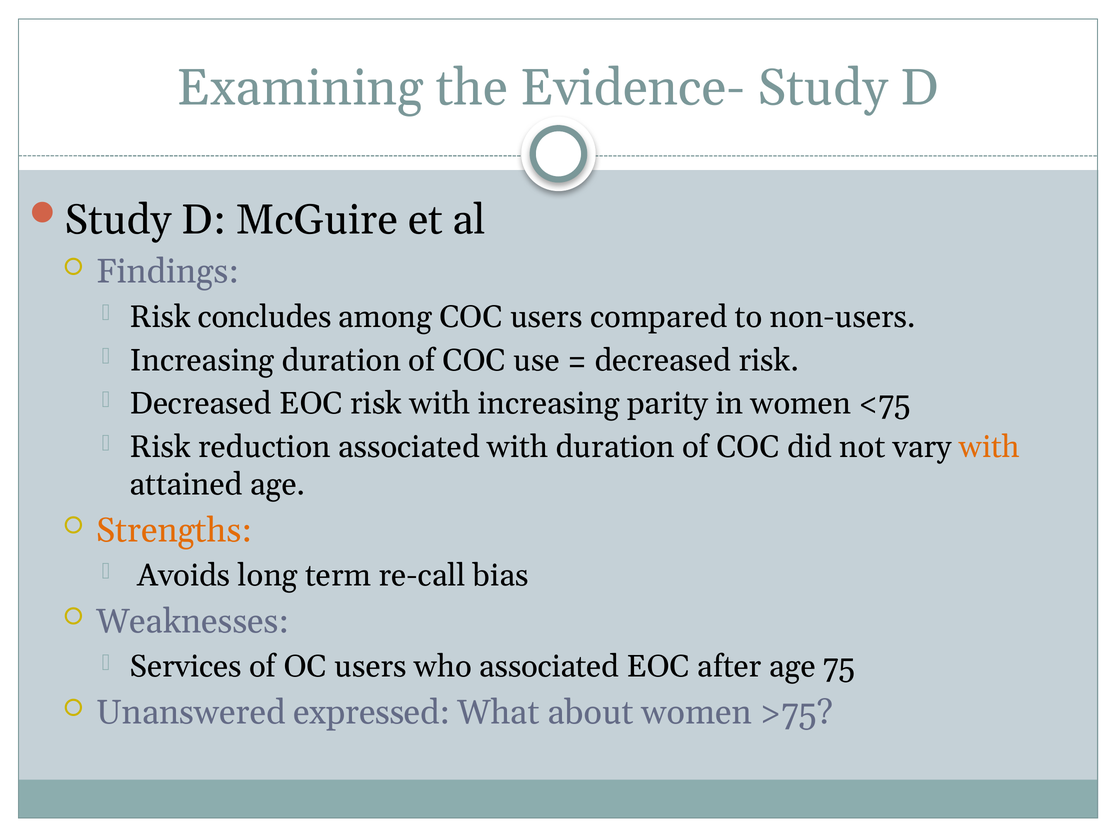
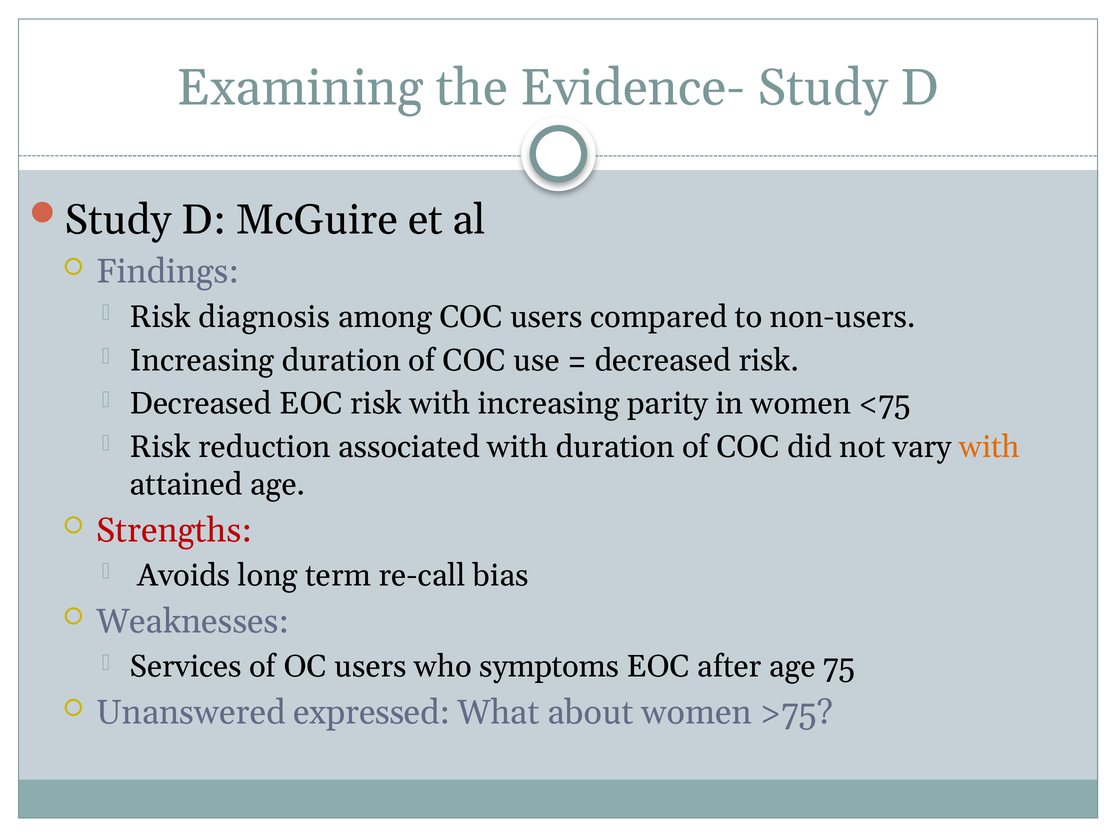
concludes: concludes -> diagnosis (264, 317)
Strengths colour: orange -> red (174, 531)
who associated: associated -> symptoms (549, 667)
